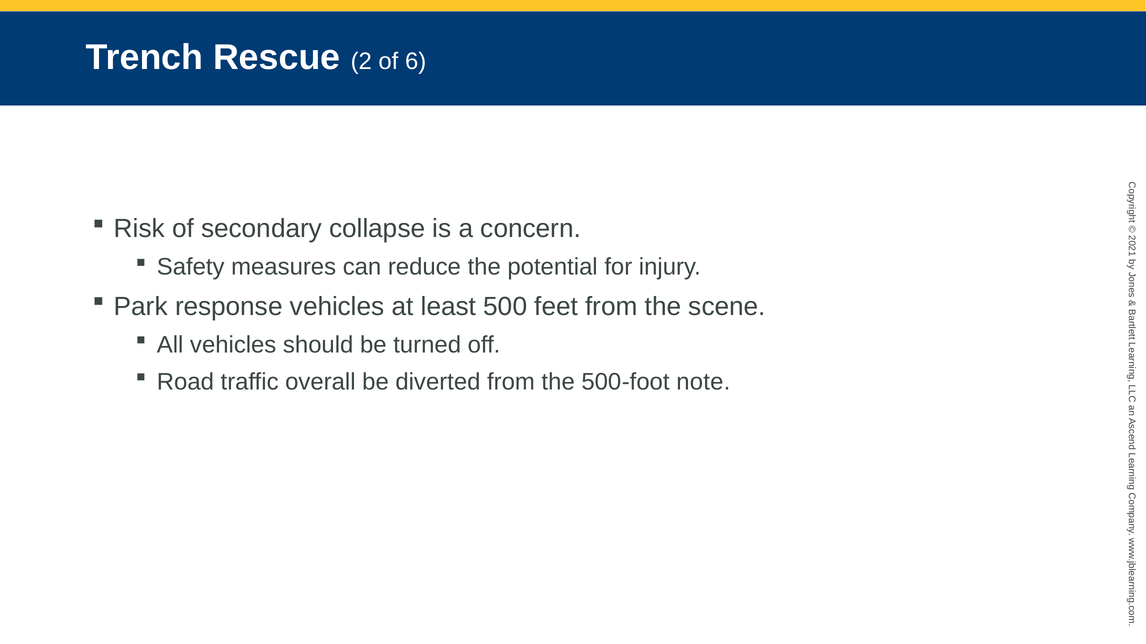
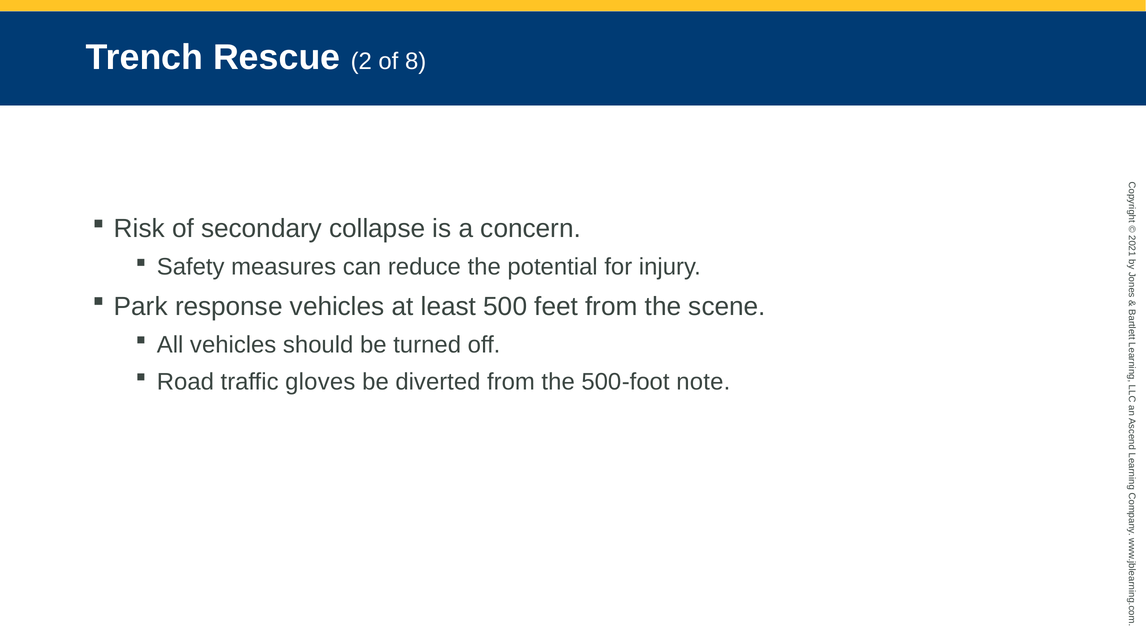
6: 6 -> 8 (416, 62)
overall: overall -> gloves (320, 382)
